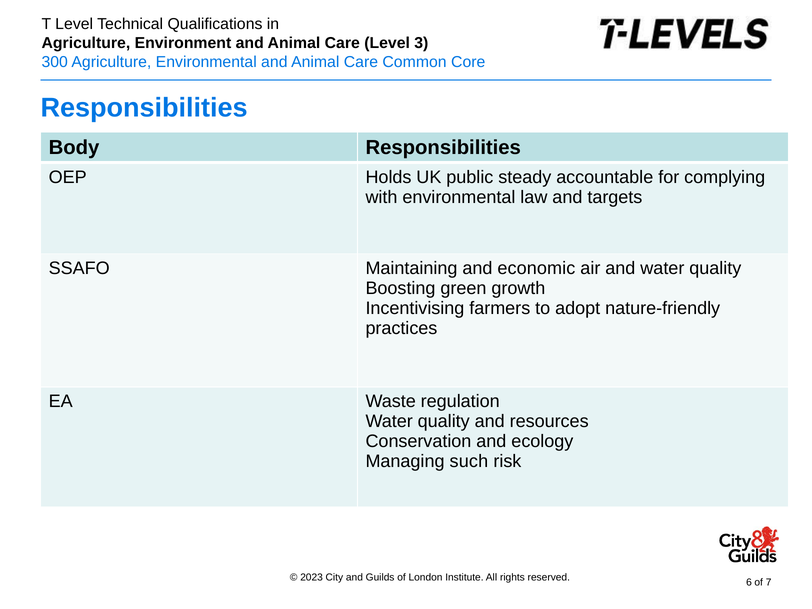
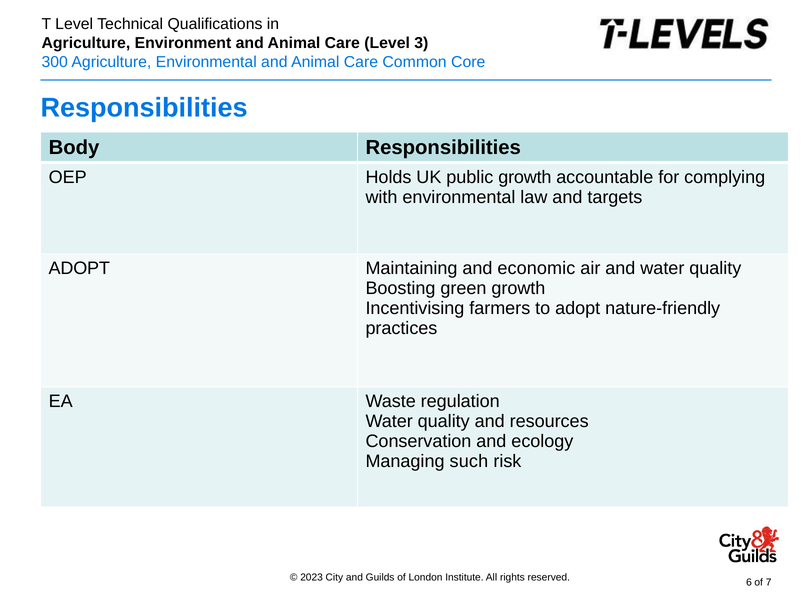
public steady: steady -> growth (525, 177)
SSAFO: SSAFO -> ADOPT (79, 268)
